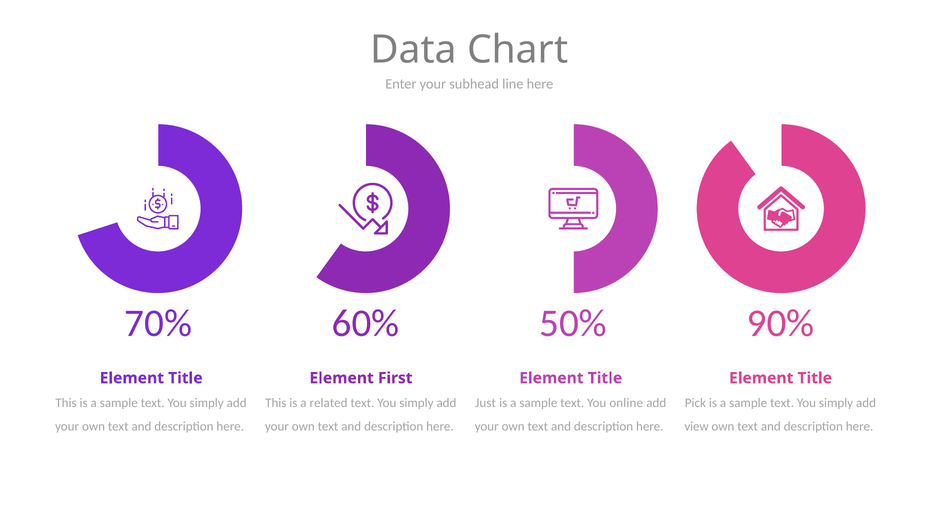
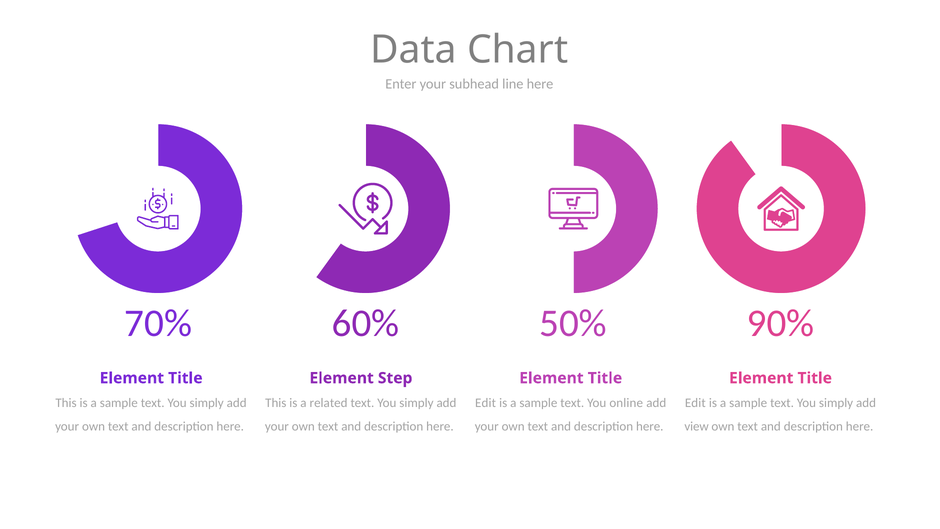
First: First -> Step (395, 378)
Just: Just -> Edit (486, 403)
Pick: Pick -> Edit (695, 403)
